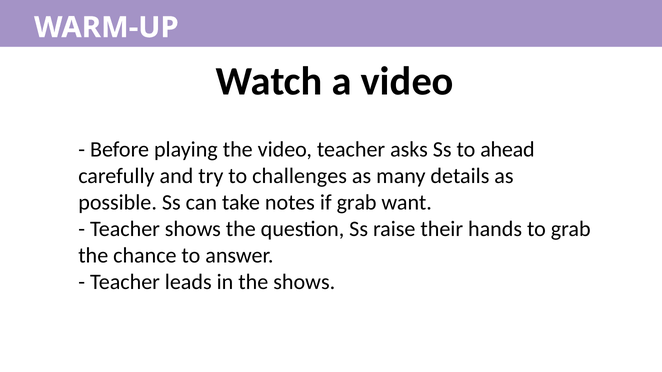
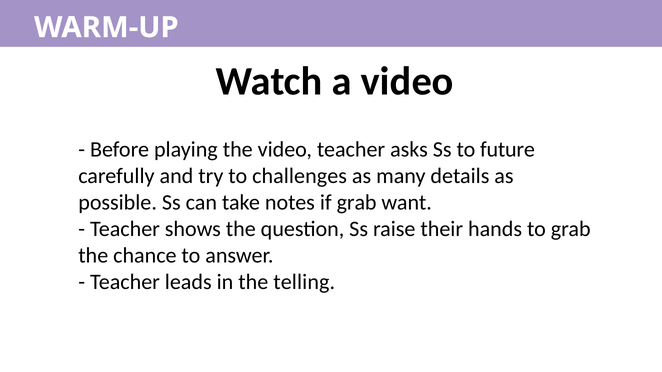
ahead: ahead -> future (507, 150)
the shows: shows -> telling (304, 282)
